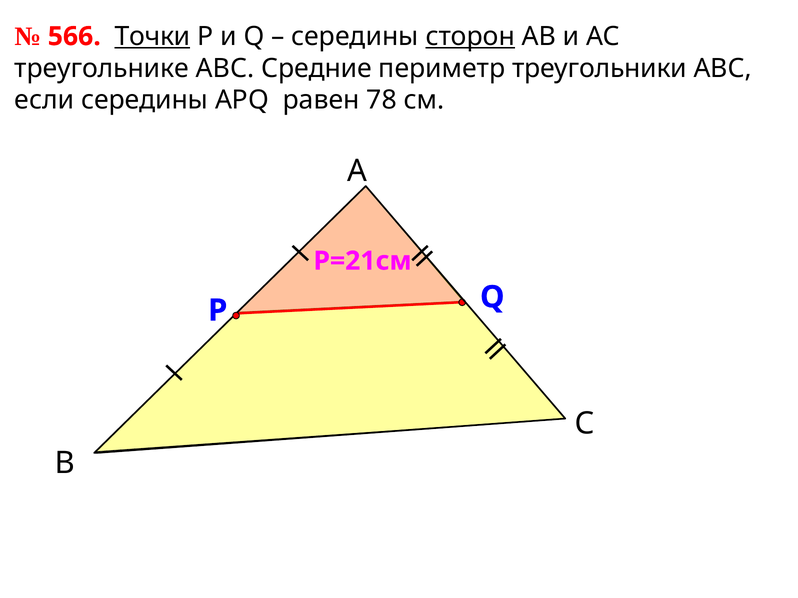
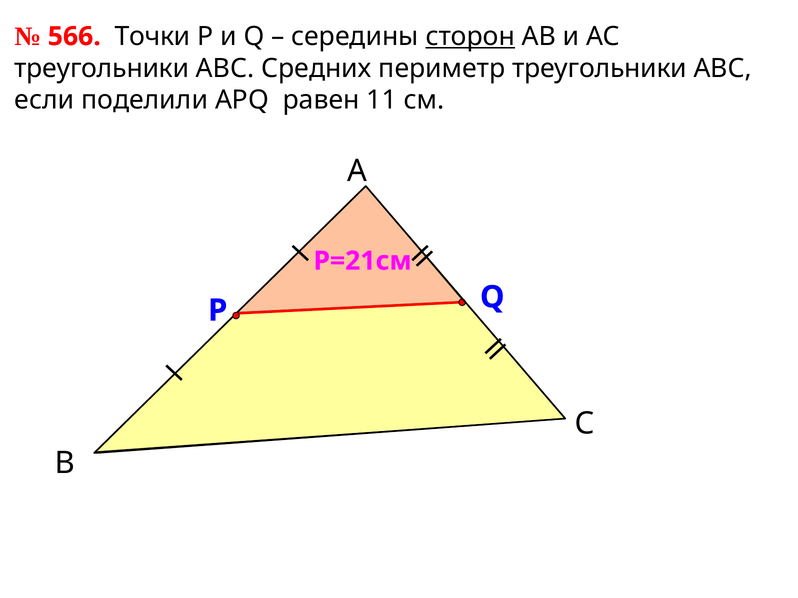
Точки underline: present -> none (153, 36)
треугольнике: треугольнике -> треугольники (102, 68)
Средние: Средние -> Средних (316, 68)
если середины: середины -> поделили (145, 100)
78: 78 -> 11 (382, 100)
